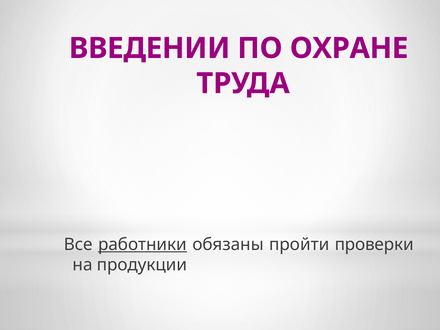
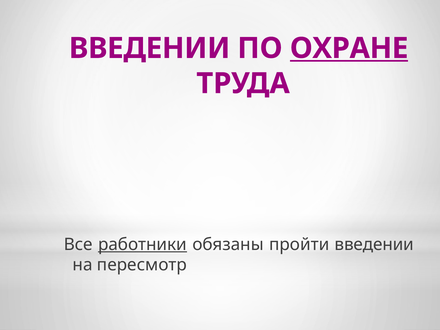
ОХРАНЕ underline: none -> present (349, 48)
пройти проверки: проверки -> введении (374, 244)
продукции: продукции -> пересмотр (142, 265)
